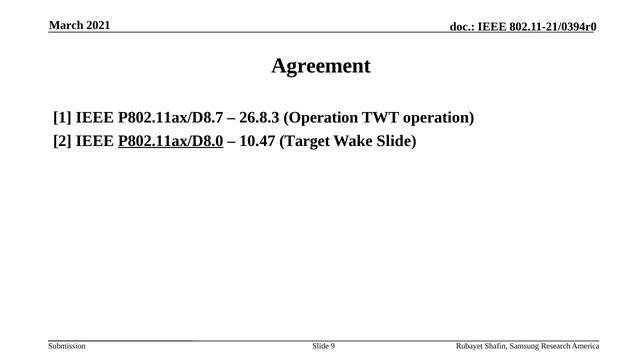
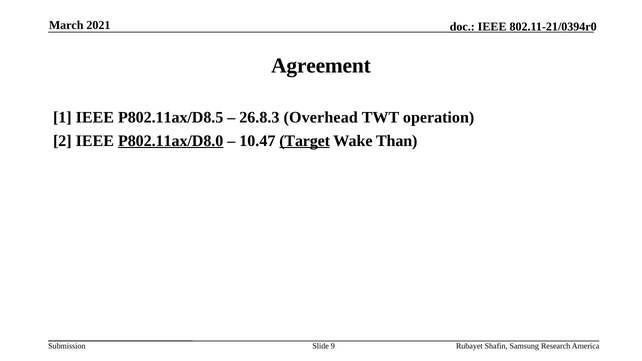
P802.11ax/D8.7: P802.11ax/D8.7 -> P802.11ax/D8.5 (171, 118)
26.8.3 Operation: Operation -> Overhead (321, 118)
Target underline: none -> present (305, 141)
Wake Slide: Slide -> Than (397, 141)
